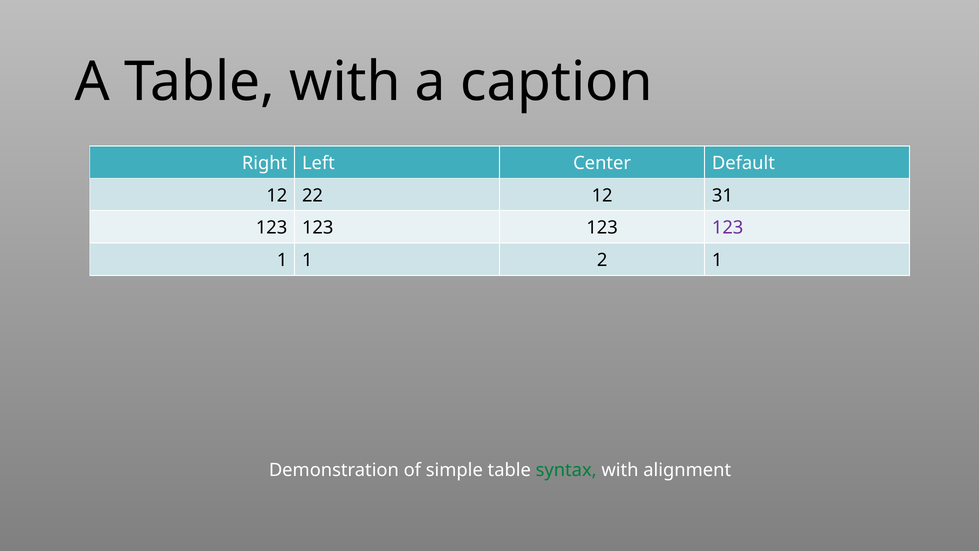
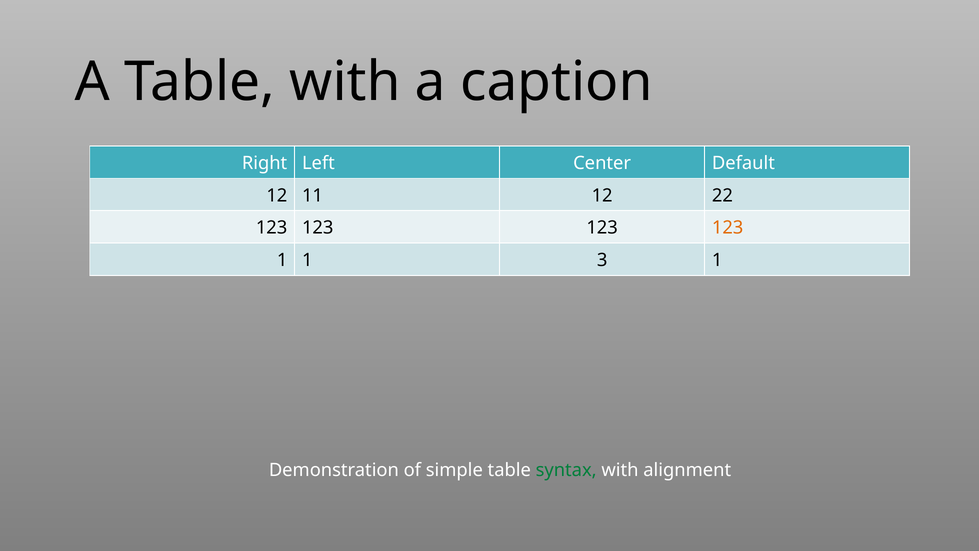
22: 22 -> 11 (312, 195)
31: 31 -> 22 (722, 195)
123 colour: purple -> orange (728, 228)
2: 2 -> 3 (602, 260)
